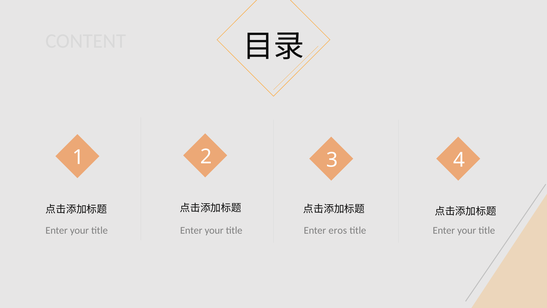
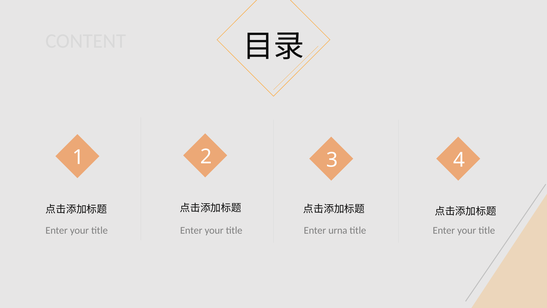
eros: eros -> urna (338, 230)
